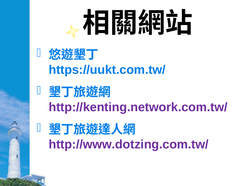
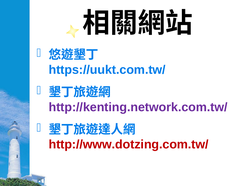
http://www.dotzing.com.tw/ colour: purple -> red (129, 144)
